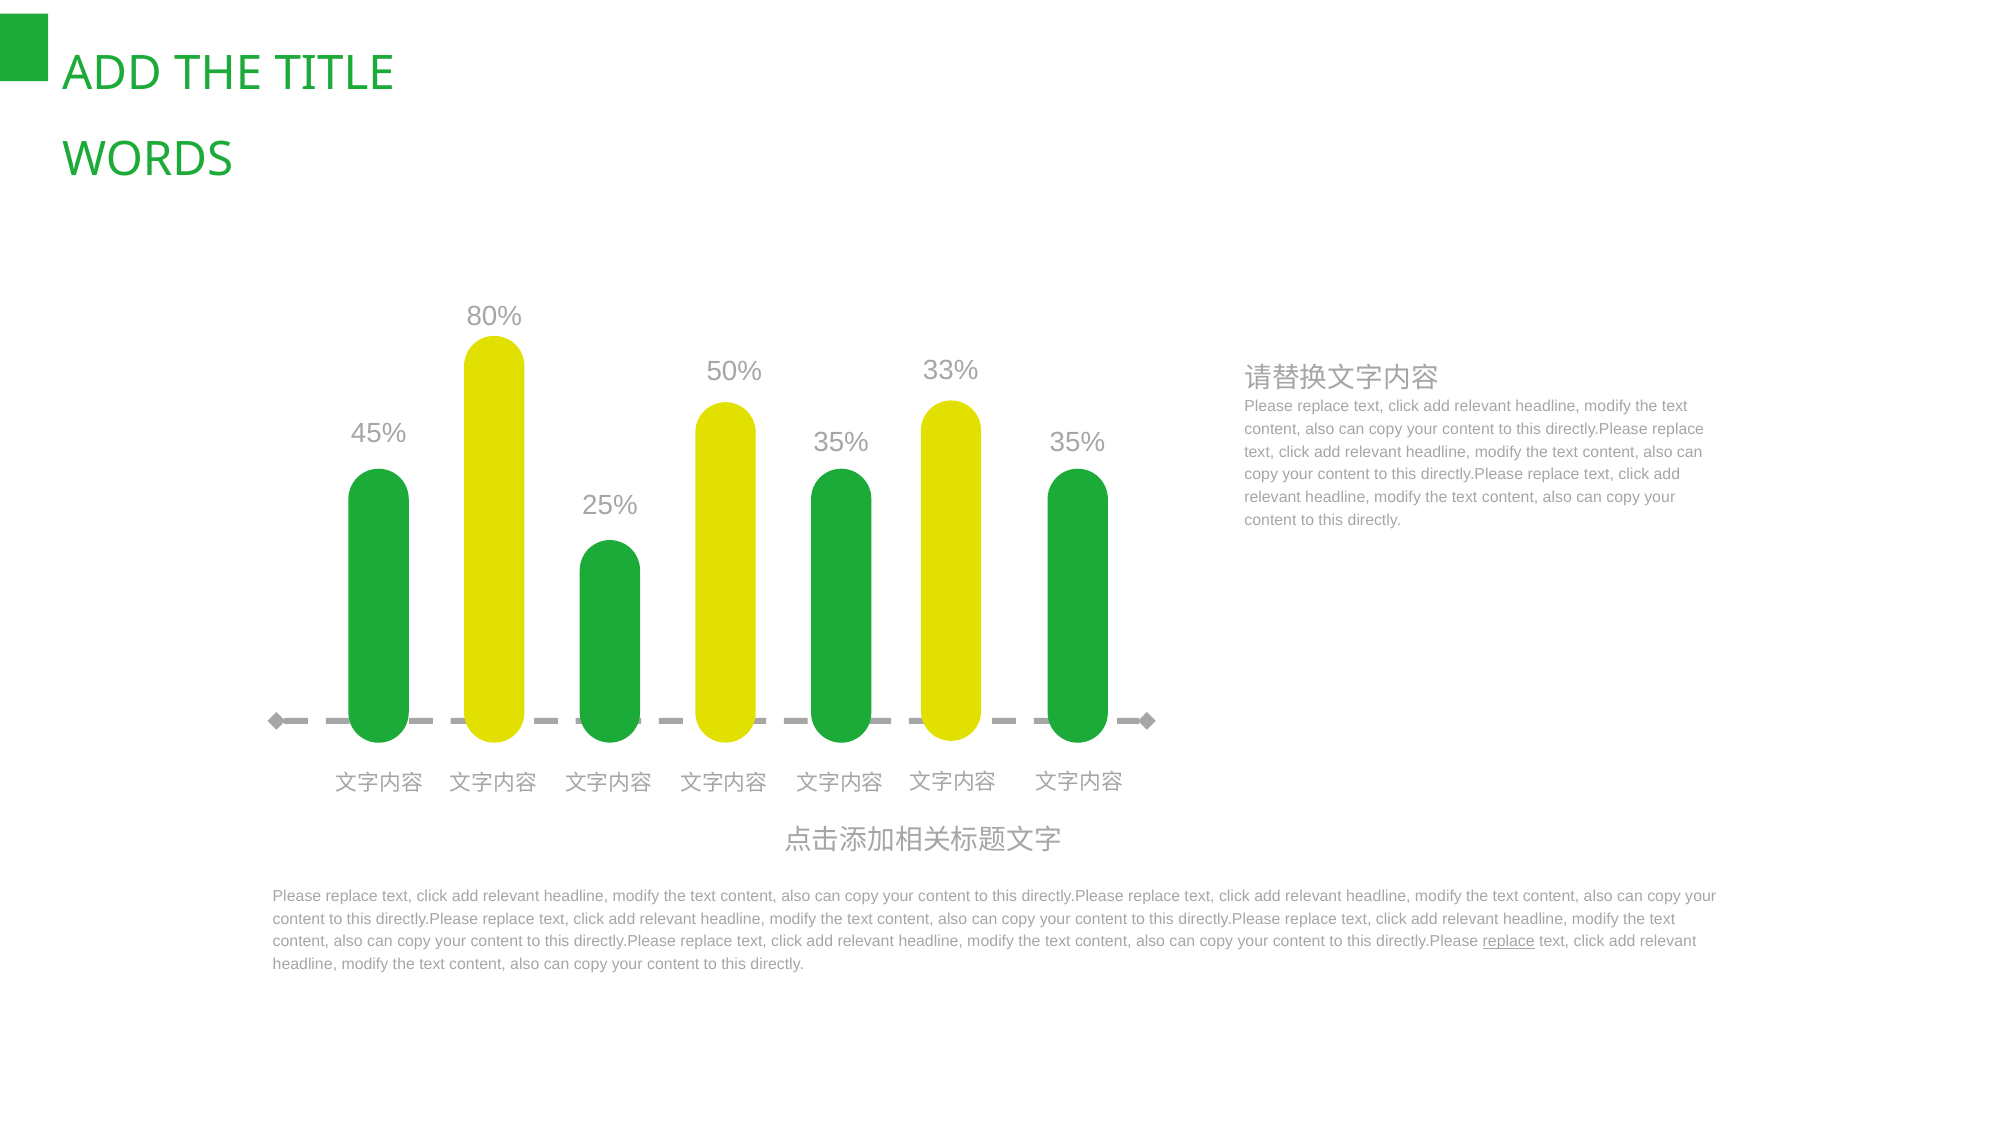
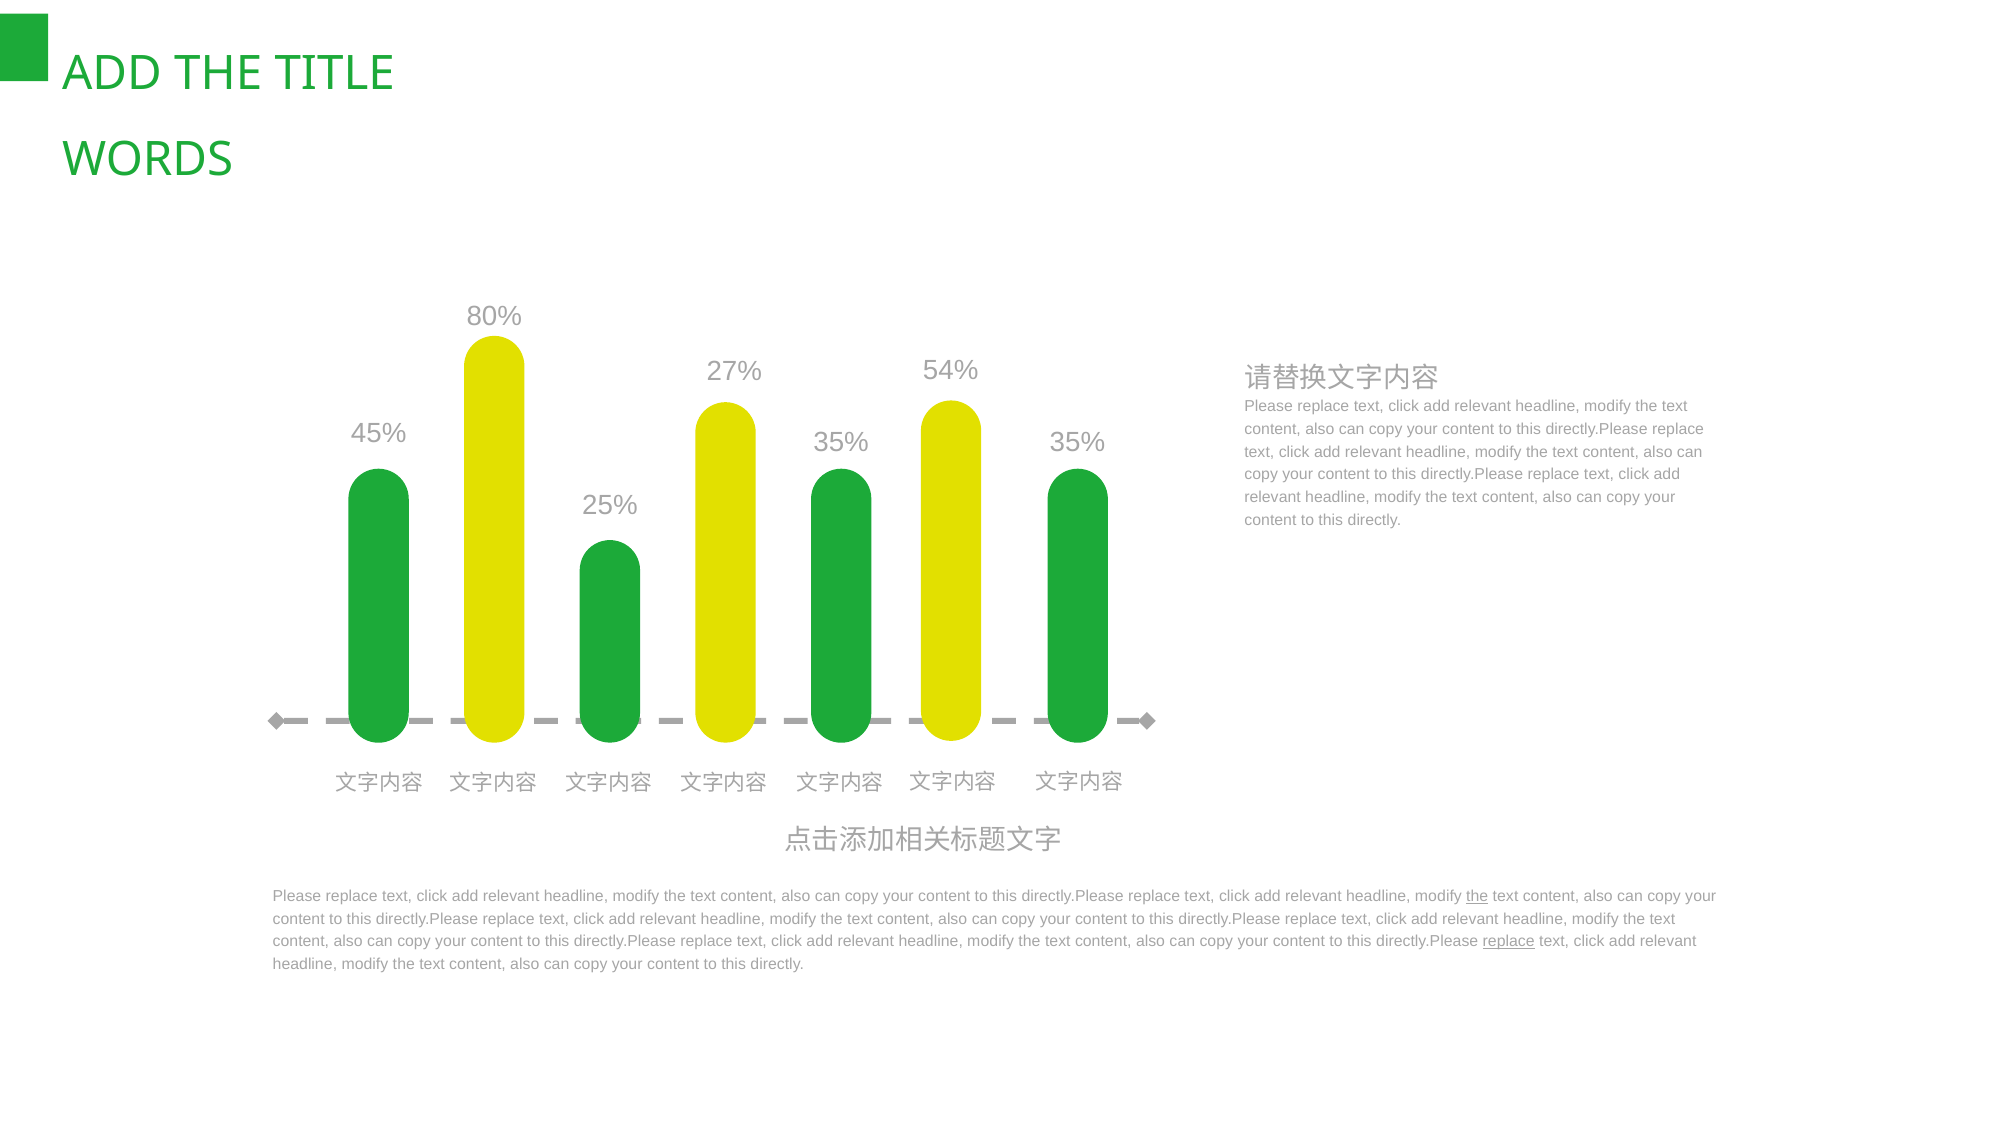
33%: 33% -> 54% (951, 370)
50%: 50% -> 27% (734, 371)
the underline: none -> present (1477, 896)
